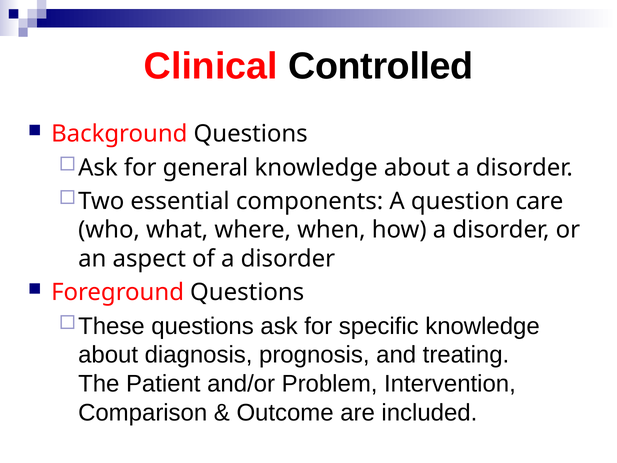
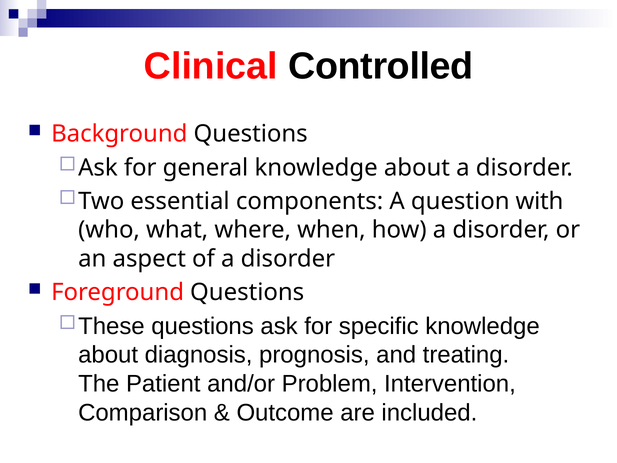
care: care -> with (539, 201)
